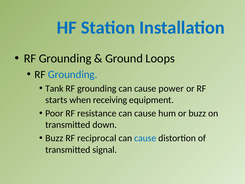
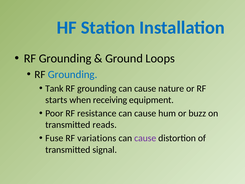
power: power -> nature (171, 88)
down: down -> reads (105, 125)
Buzz: Buzz -> Fuse (54, 138)
reciprocal: reciprocal -> variations (97, 138)
cause colour: blue -> purple (145, 138)
